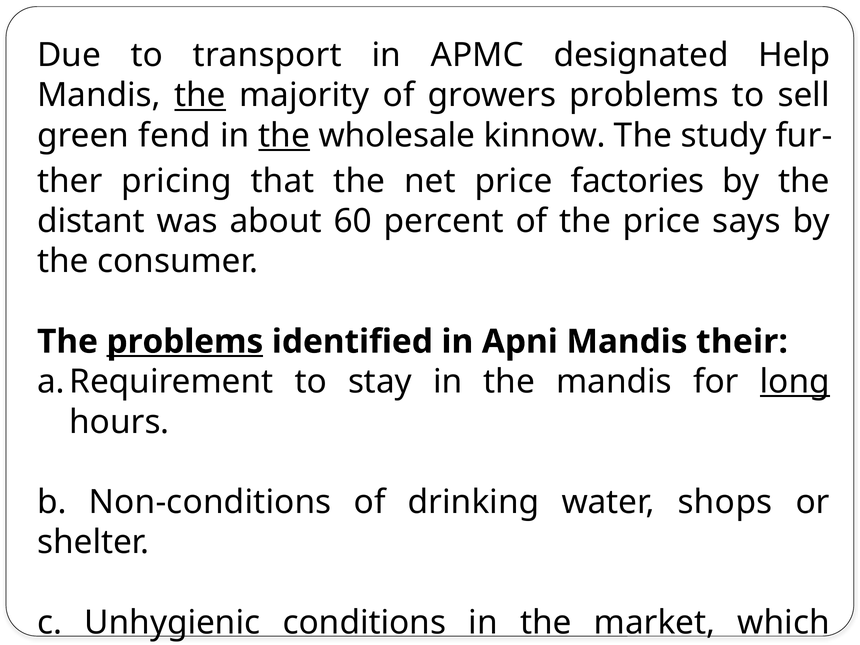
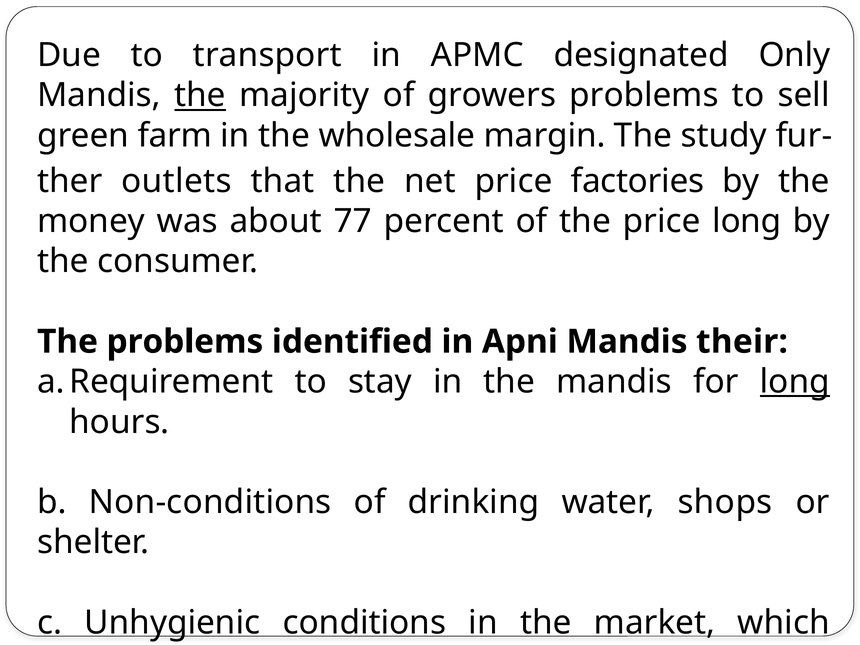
Help: Help -> Only (794, 55)
fend: fend -> farm (175, 136)
the underline: present -> none (284, 136)
kinnow: kinnow -> margin (545, 136)
pricing: pricing -> outlets (177, 181)
distant: distant -> money (91, 221)
60: 60 -> 77 (353, 221)
price says: says -> long (747, 221)
problems underline: present -> none (185, 342)
